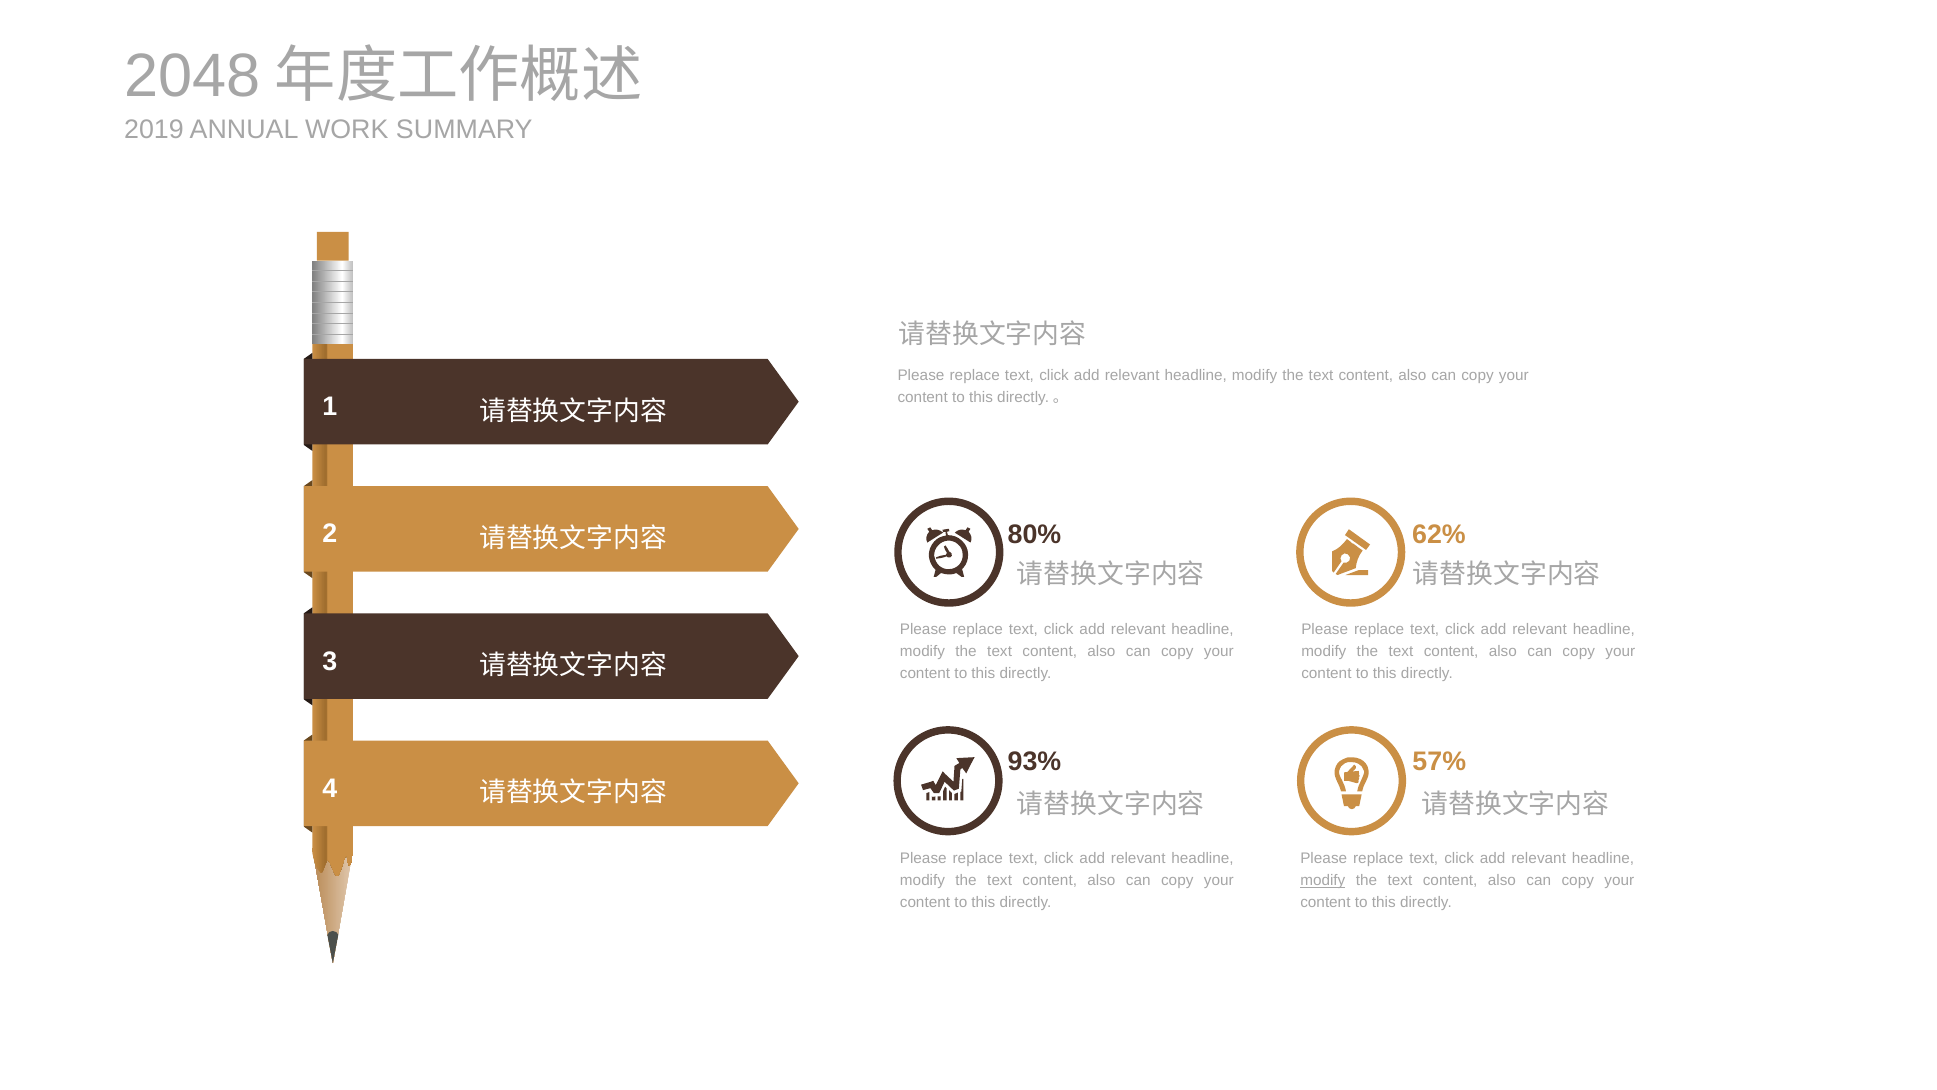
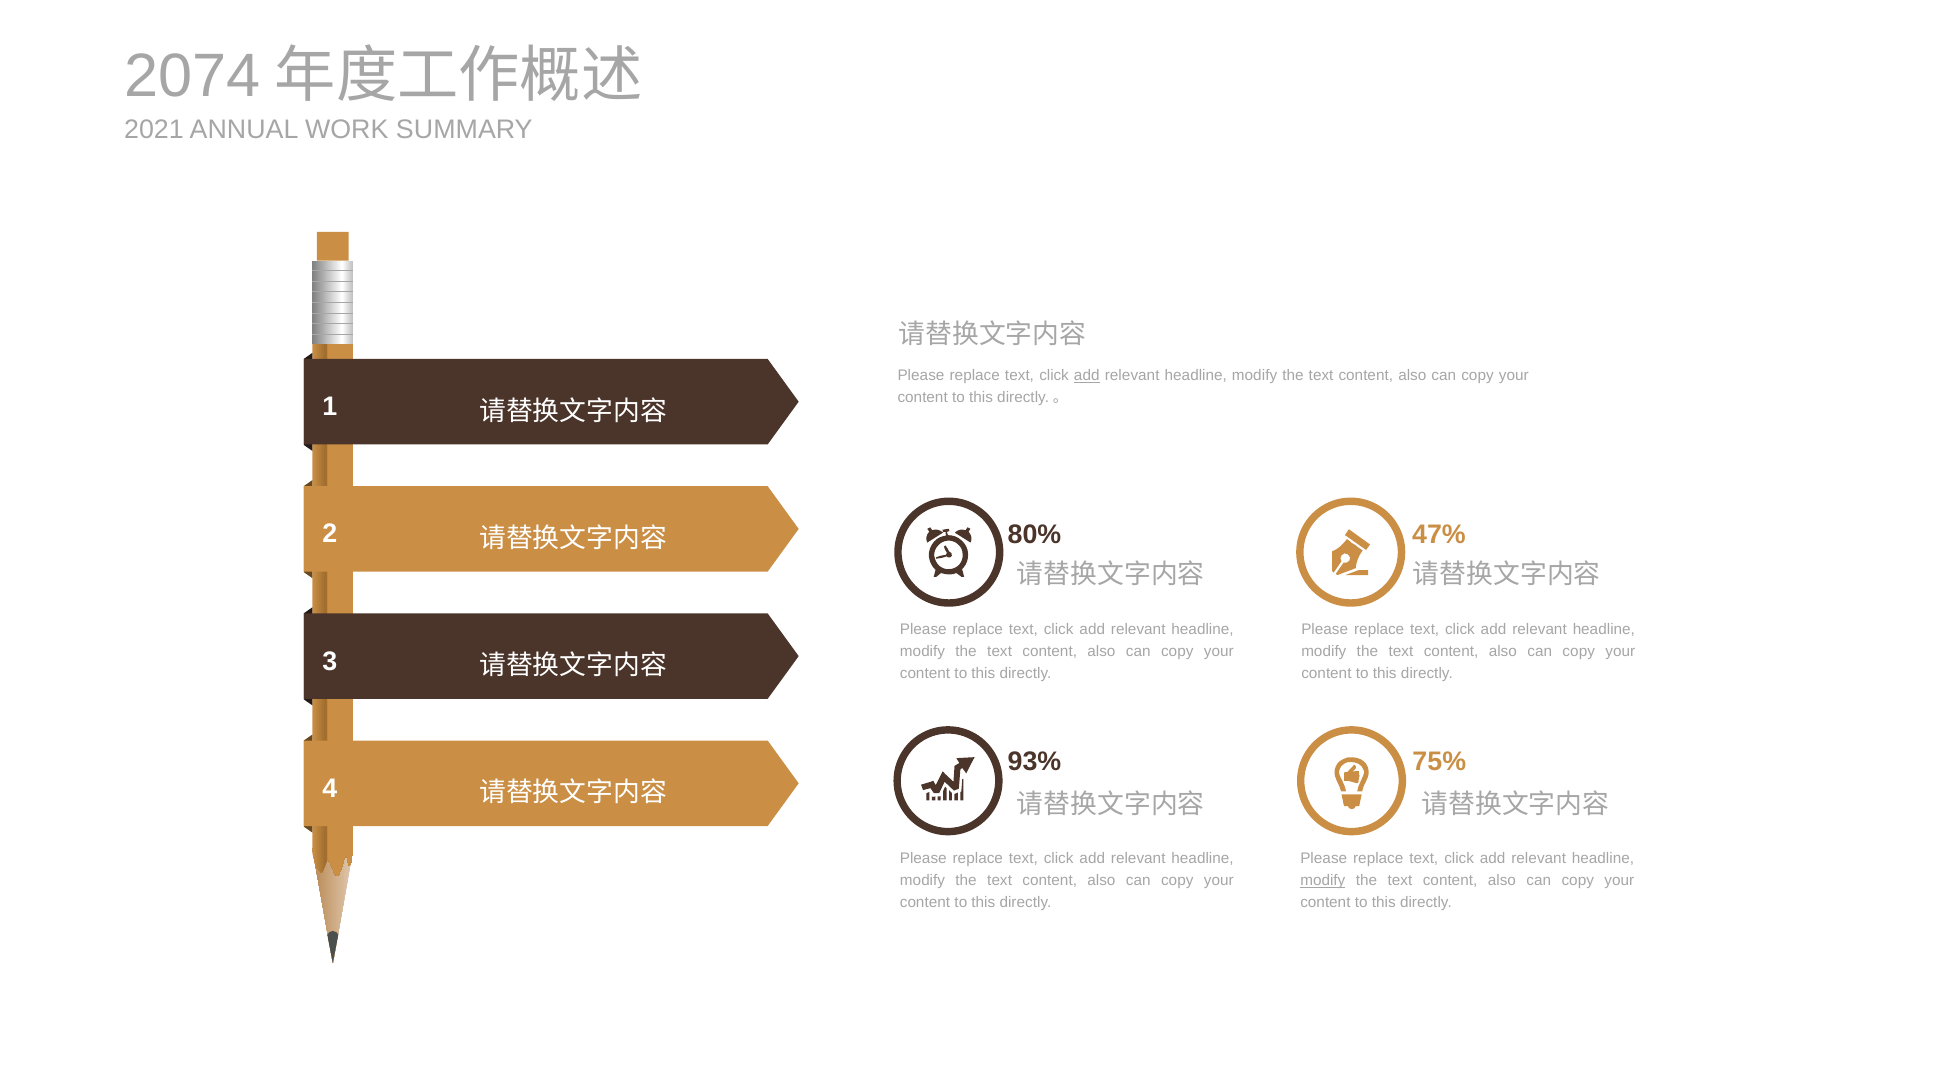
2048: 2048 -> 2074 (192, 76)
2019: 2019 -> 2021 (154, 130)
add underline: none -> present (1087, 375)
62%: 62% -> 47% (1439, 534)
57%: 57% -> 75% (1439, 762)
